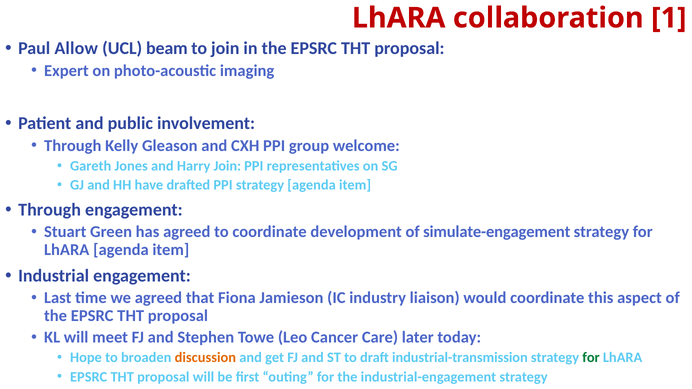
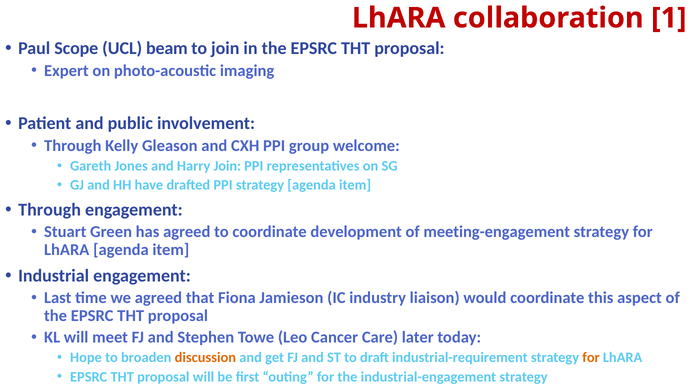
Allow: Allow -> Scope (76, 49)
simulate-engagement: simulate-engagement -> meeting-engagement (497, 232)
industrial-transmission: industrial-transmission -> industrial-requirement (460, 358)
for colour: green -> orange (591, 358)
